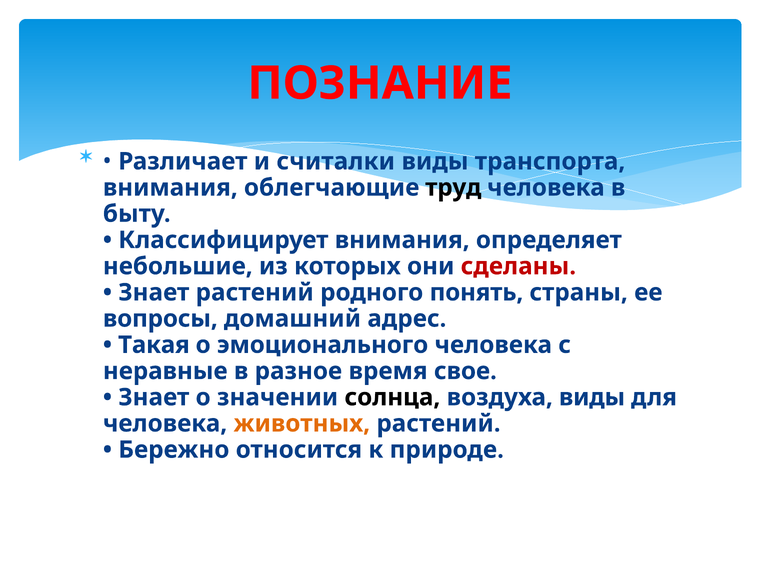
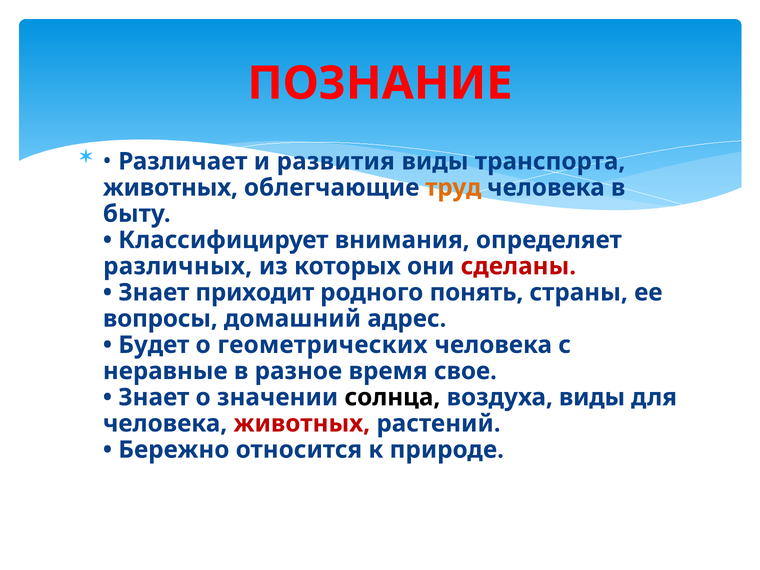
считалки: считалки -> развития (336, 161)
внимания: внимания -> животных (170, 188)
труд colour: black -> orange (453, 188)
небольшие: небольшие -> различных (178, 266)
Знает растений: растений -> приходит (255, 292)
Такая: Такая -> Будет (154, 345)
эмоционального: эмоционального -> геометрических (322, 345)
животных colour: orange -> red (302, 424)
